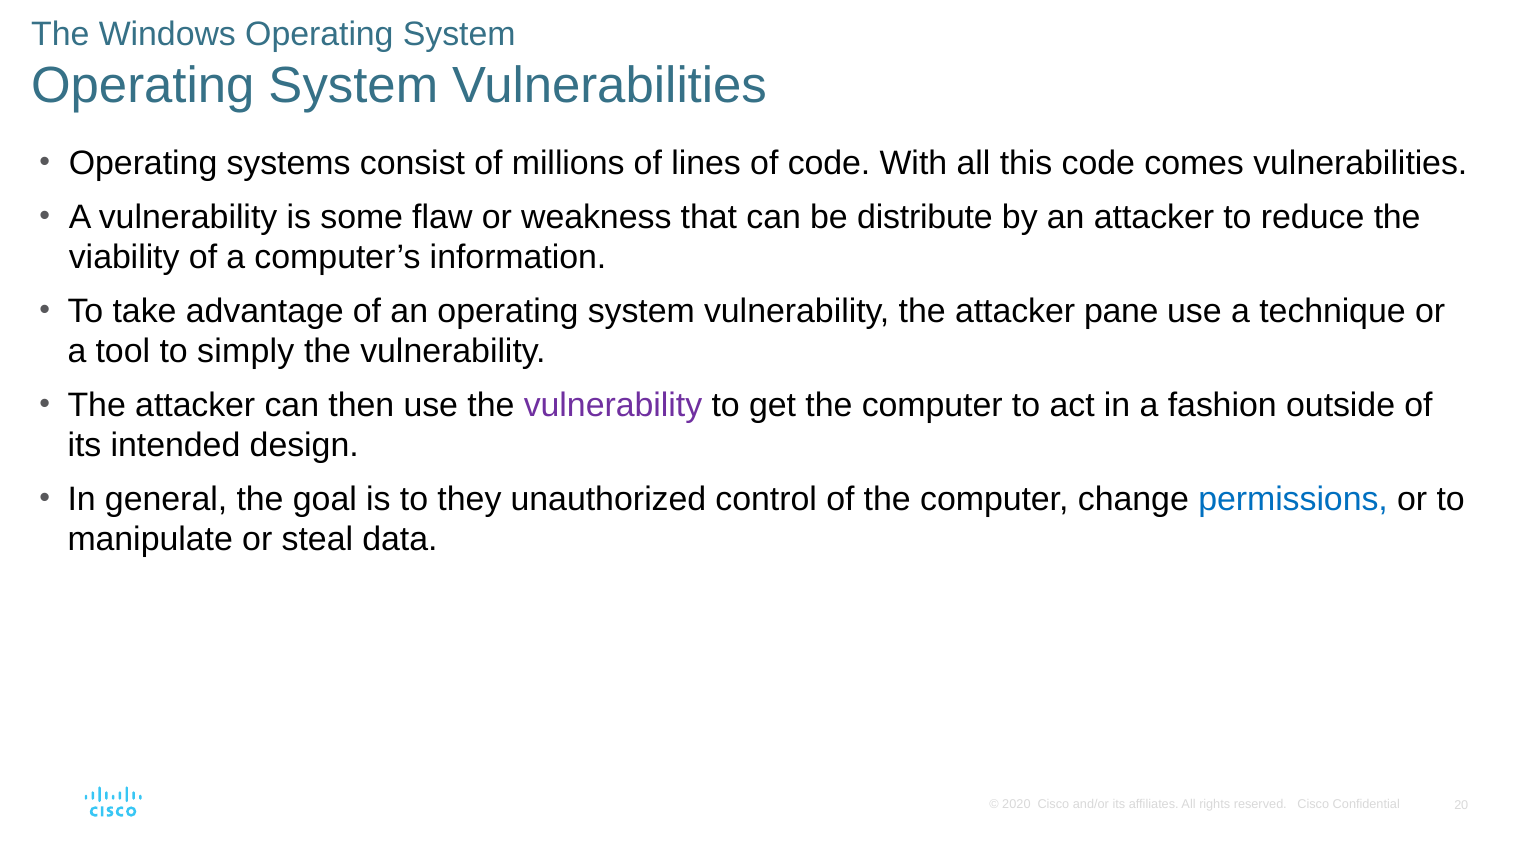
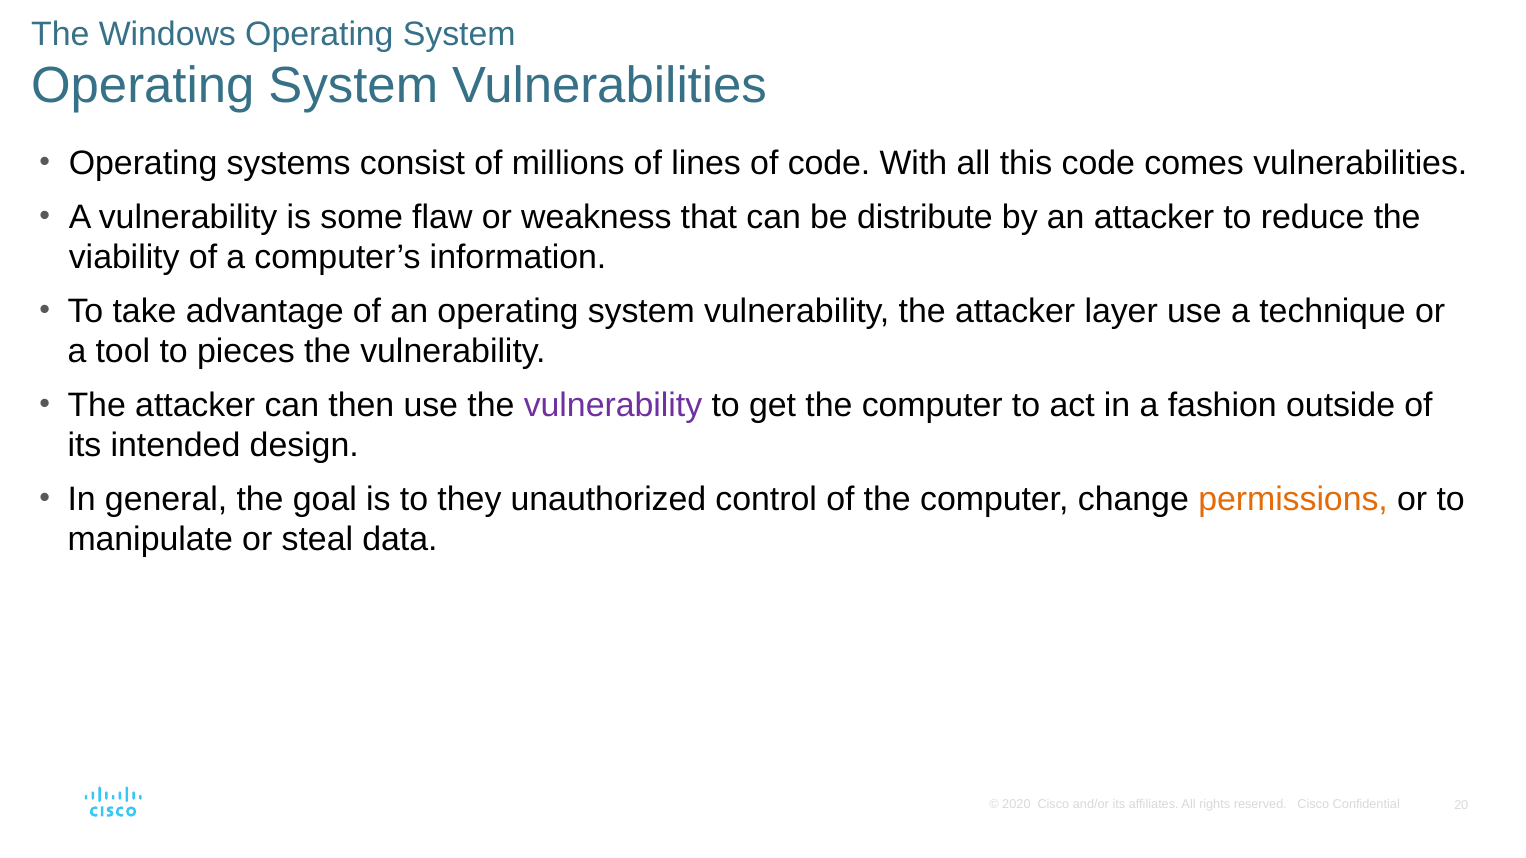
pane: pane -> layer (1121, 311)
simply: simply -> pieces (246, 352)
permissions colour: blue -> orange (1293, 499)
